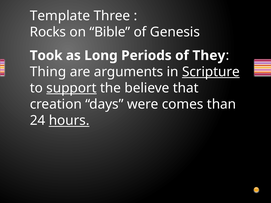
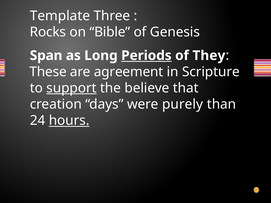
Took: Took -> Span (46, 56)
Periods underline: none -> present (146, 56)
Thing: Thing -> These (48, 72)
arguments: arguments -> agreement (129, 72)
Scripture underline: present -> none (211, 72)
comes: comes -> purely (183, 104)
